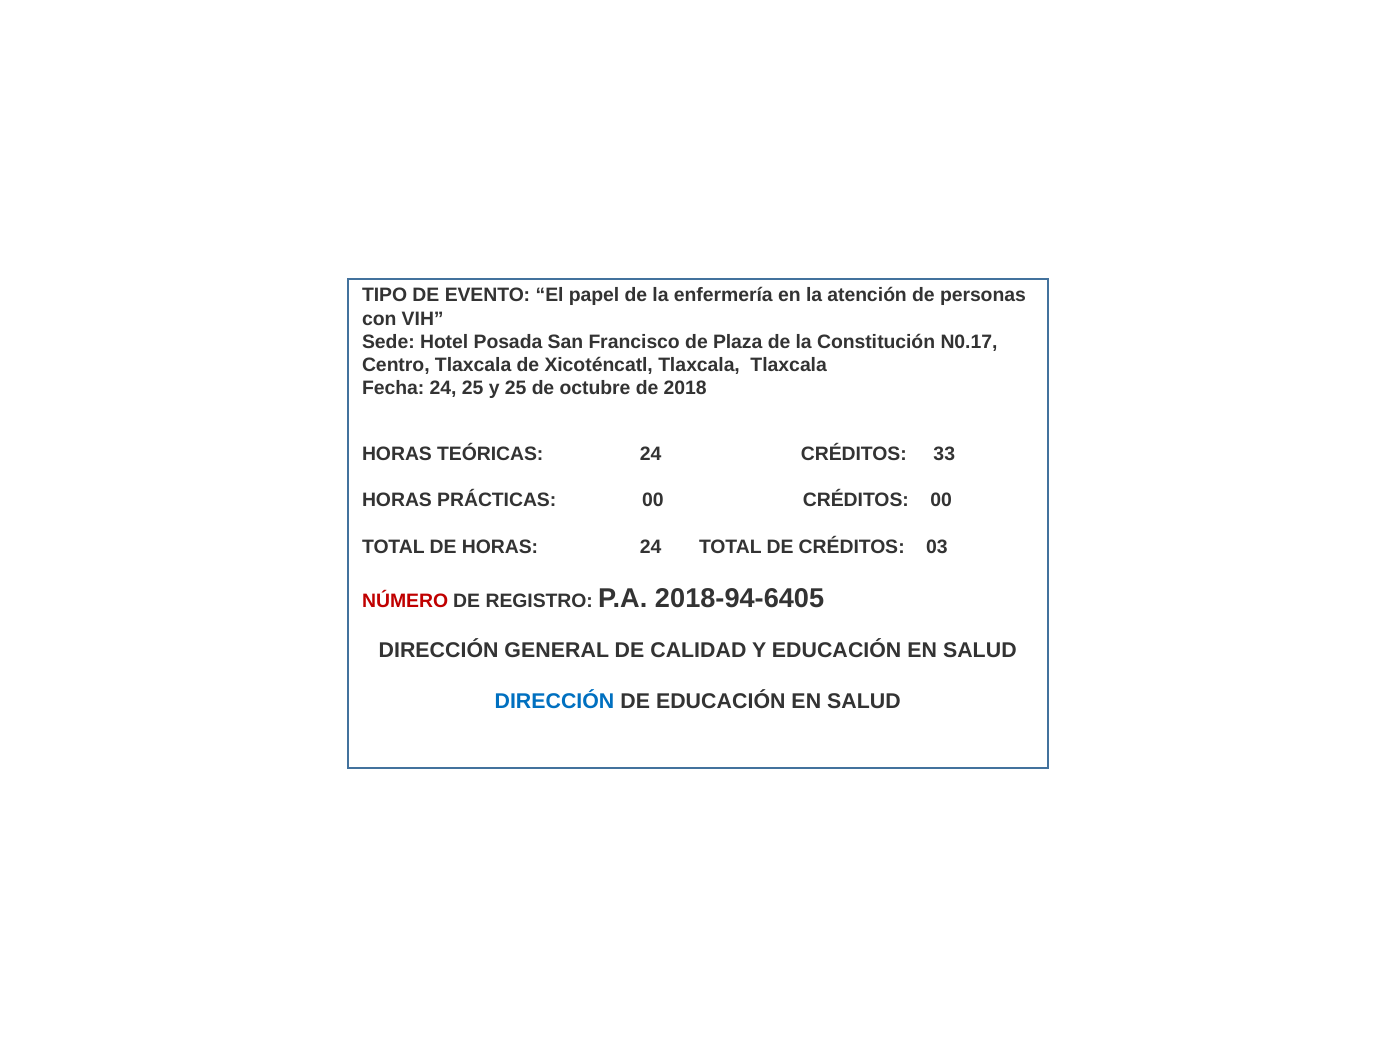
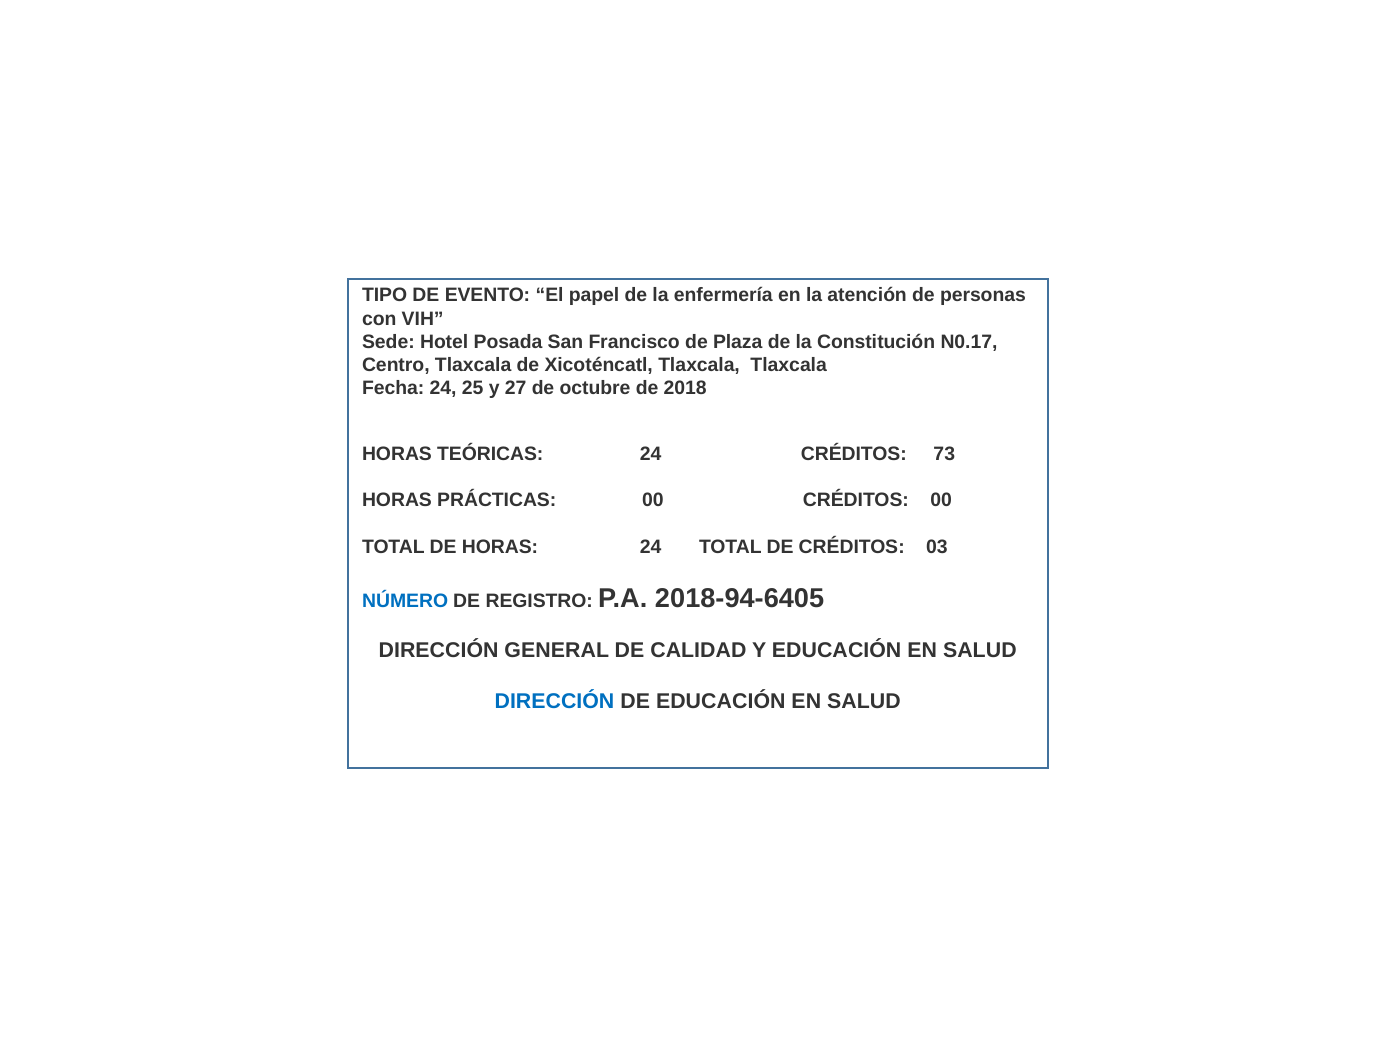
y 25: 25 -> 27 (516, 389)
33: 33 -> 73 (944, 454)
NÚMERO colour: red -> blue (405, 601)
